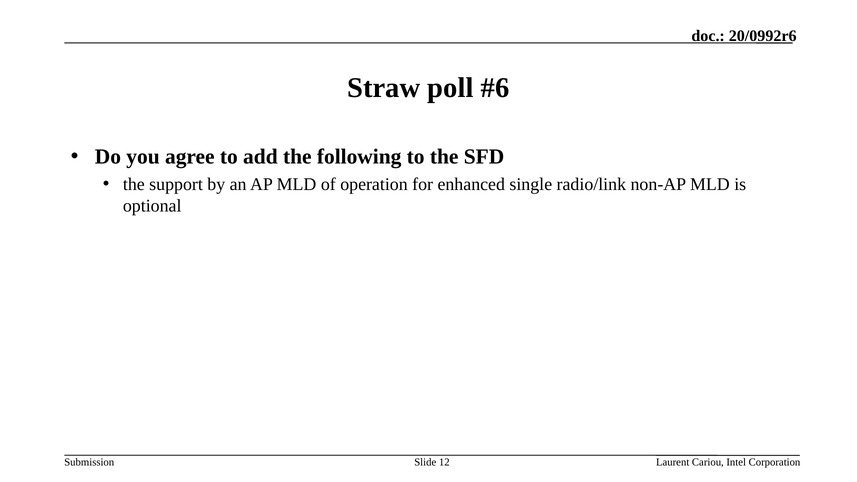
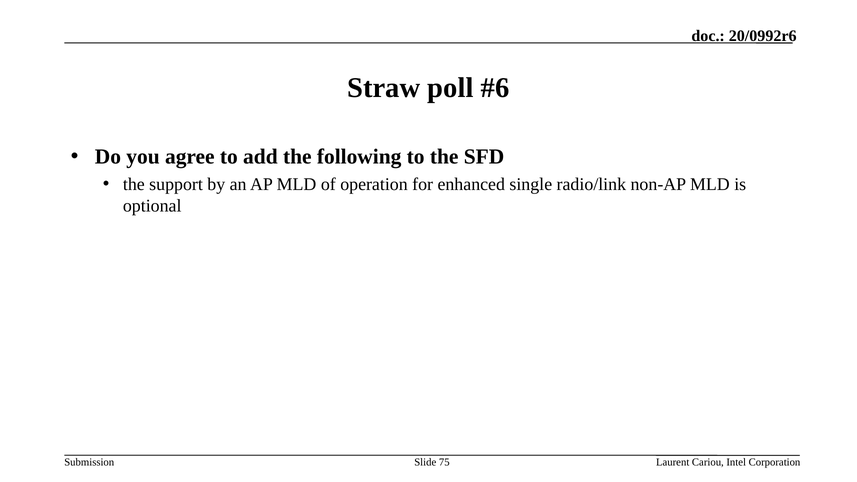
12: 12 -> 75 (444, 462)
